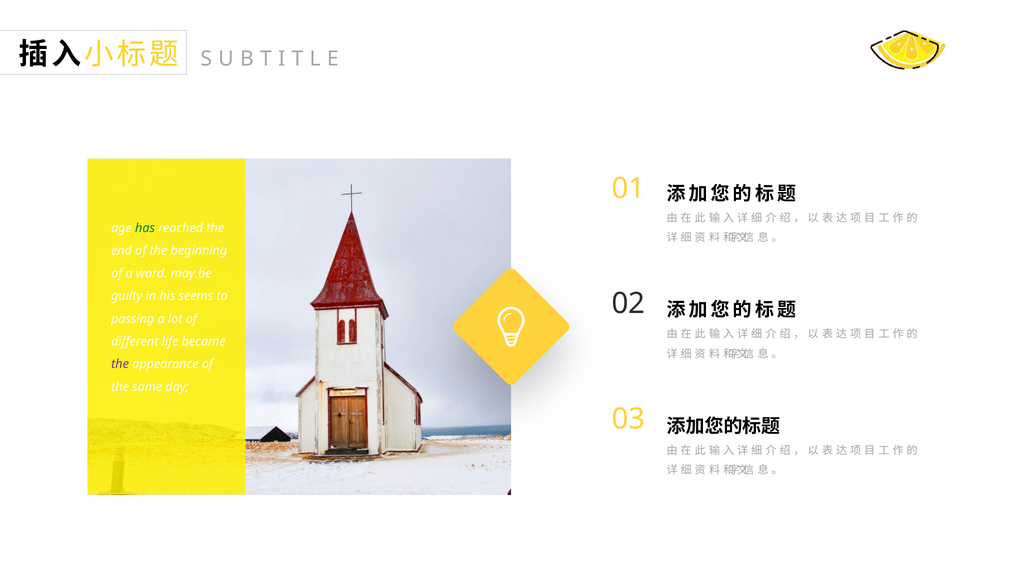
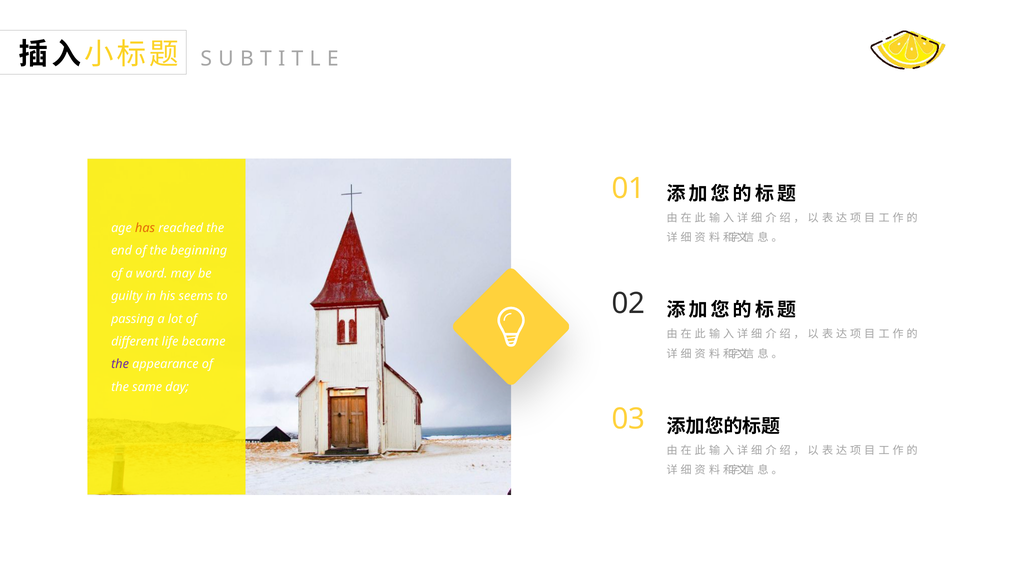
has colour: green -> orange (145, 228)
